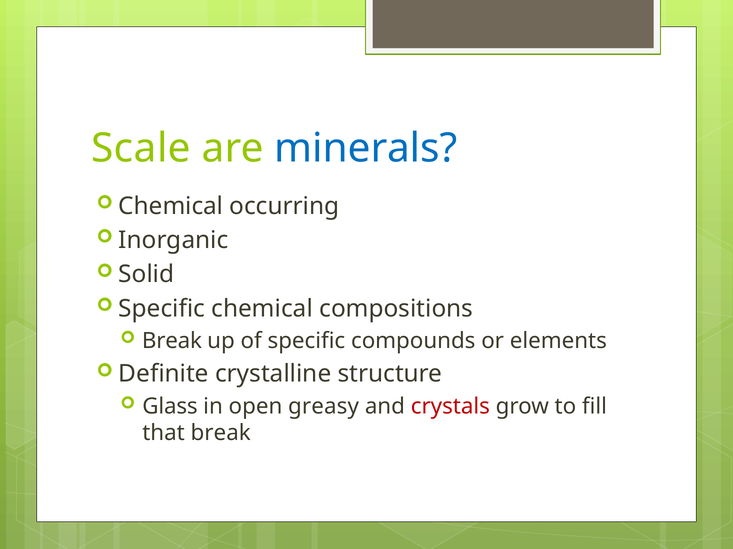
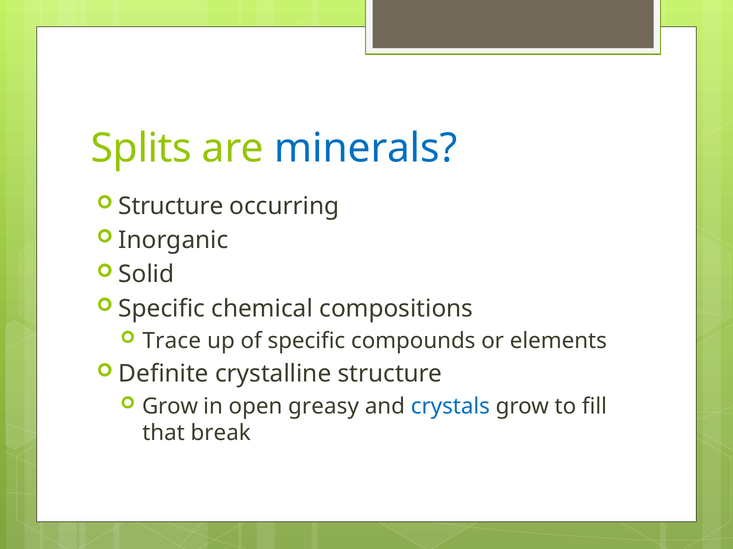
Scale: Scale -> Splits (141, 149)
Chemical: Chemical -> Structure (171, 206)
Break: Break -> Trace (172, 341)
Glass: Glass -> Grow (170, 407)
crystals colour: red -> blue (450, 407)
